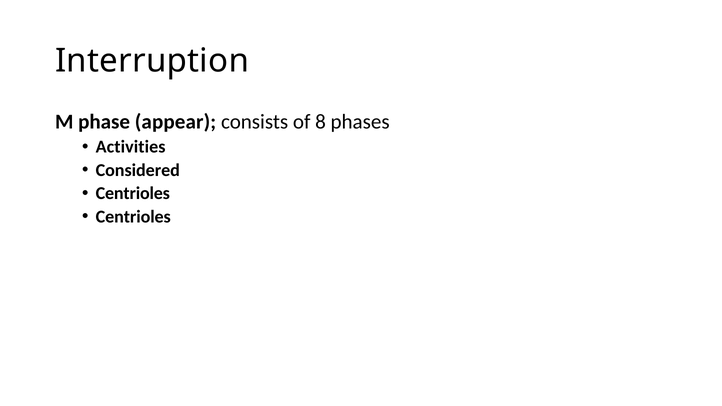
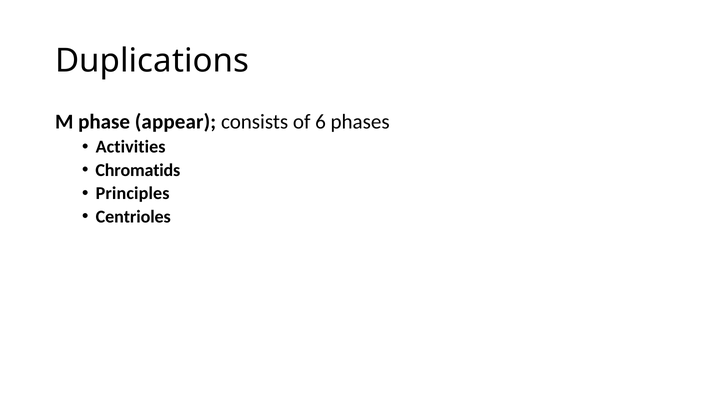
Interruption: Interruption -> Duplications (152, 61)
8: 8 -> 6 (321, 122)
Considered: Considered -> Chromatids (138, 170)
Centrioles: Centrioles -> Principles (133, 193)
